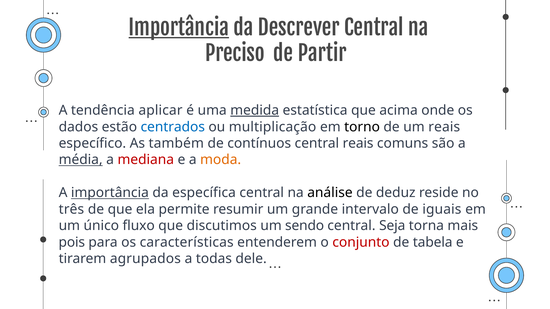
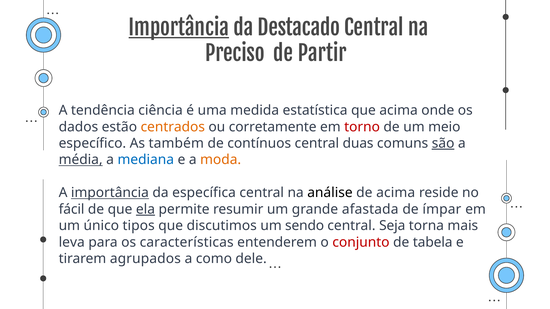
Descrever: Descrever -> Destacado (299, 29)
aplicar: aplicar -> ciência (161, 110)
medida underline: present -> none (255, 110)
centrados colour: blue -> orange (173, 127)
multiplicação: multiplicação -> corretamente (273, 127)
torno colour: black -> red (362, 127)
um reais: reais -> meio (444, 127)
central reais: reais -> duas (358, 143)
são underline: none -> present (443, 143)
mediana colour: red -> blue (146, 160)
de deduz: deduz -> acima (396, 193)
três: três -> fácil (72, 209)
ela underline: none -> present (145, 209)
intervalo: intervalo -> afastada (370, 209)
iguais: iguais -> ímpar (442, 209)
fluxo: fluxo -> tipos (139, 226)
pois: pois -> leva (72, 242)
todas: todas -> como (214, 259)
